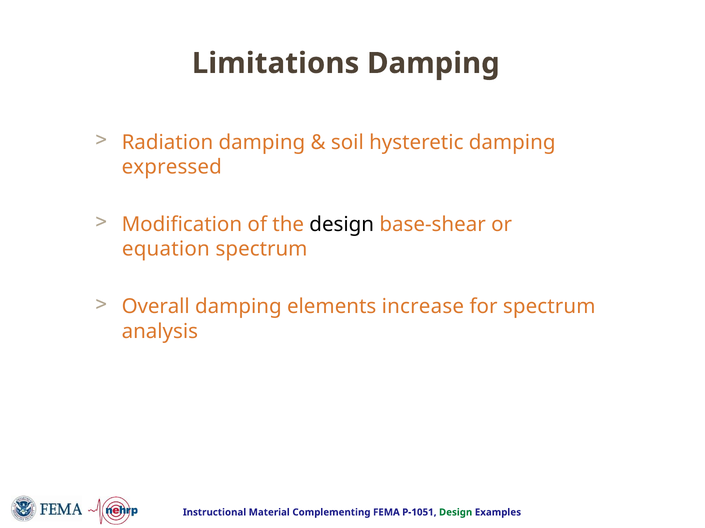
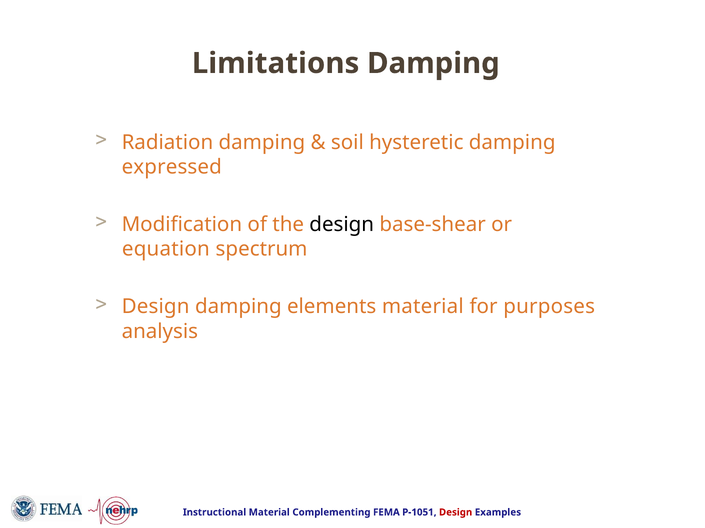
Overall: Overall -> Design (156, 307)
elements increase: increase -> material (423, 307)
for spectrum: spectrum -> purposes (549, 307)
Design colour: green -> red (456, 513)
